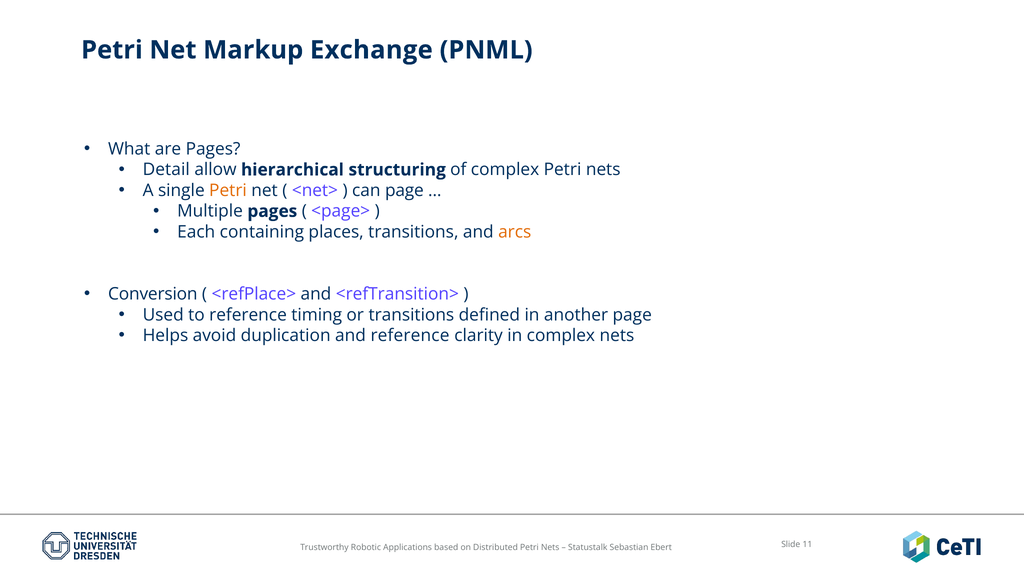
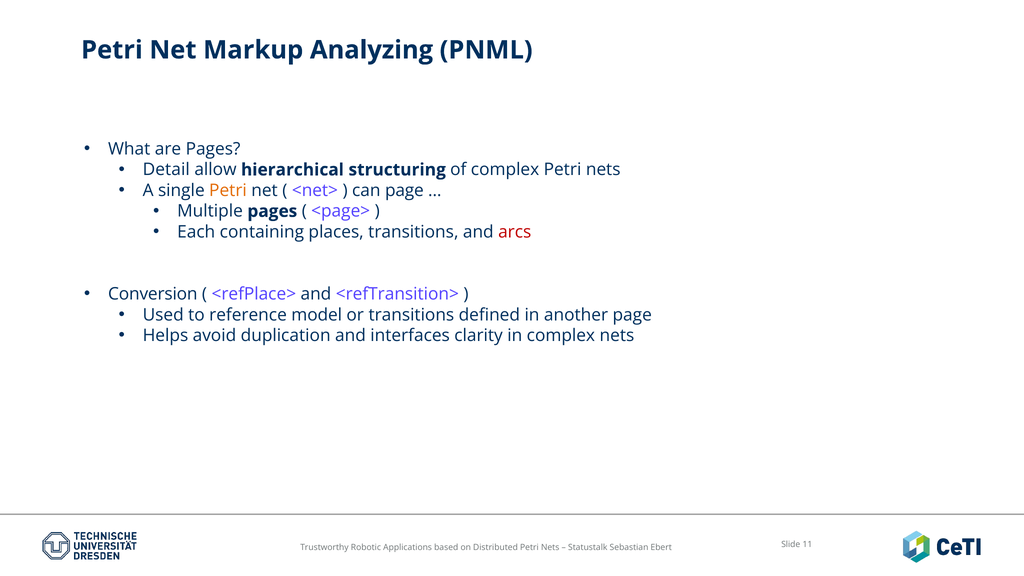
Exchange: Exchange -> Analyzing (372, 50)
arcs colour: orange -> red (515, 232)
timing: timing -> model (317, 315)
and reference: reference -> interfaces (410, 336)
